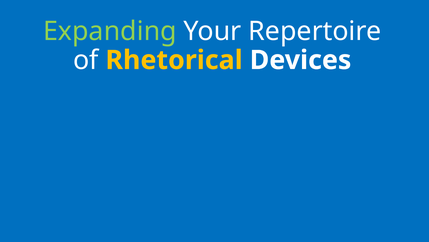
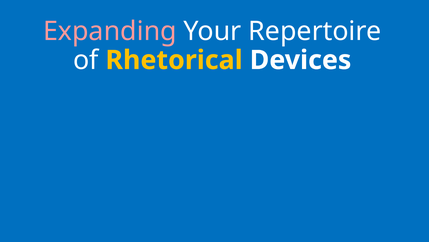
Expanding colour: light green -> pink (110, 31)
